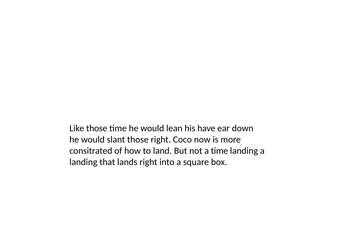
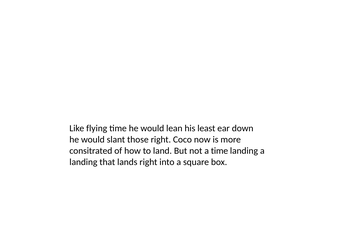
Like those: those -> flying (97, 129)
have: have -> least (206, 129)
